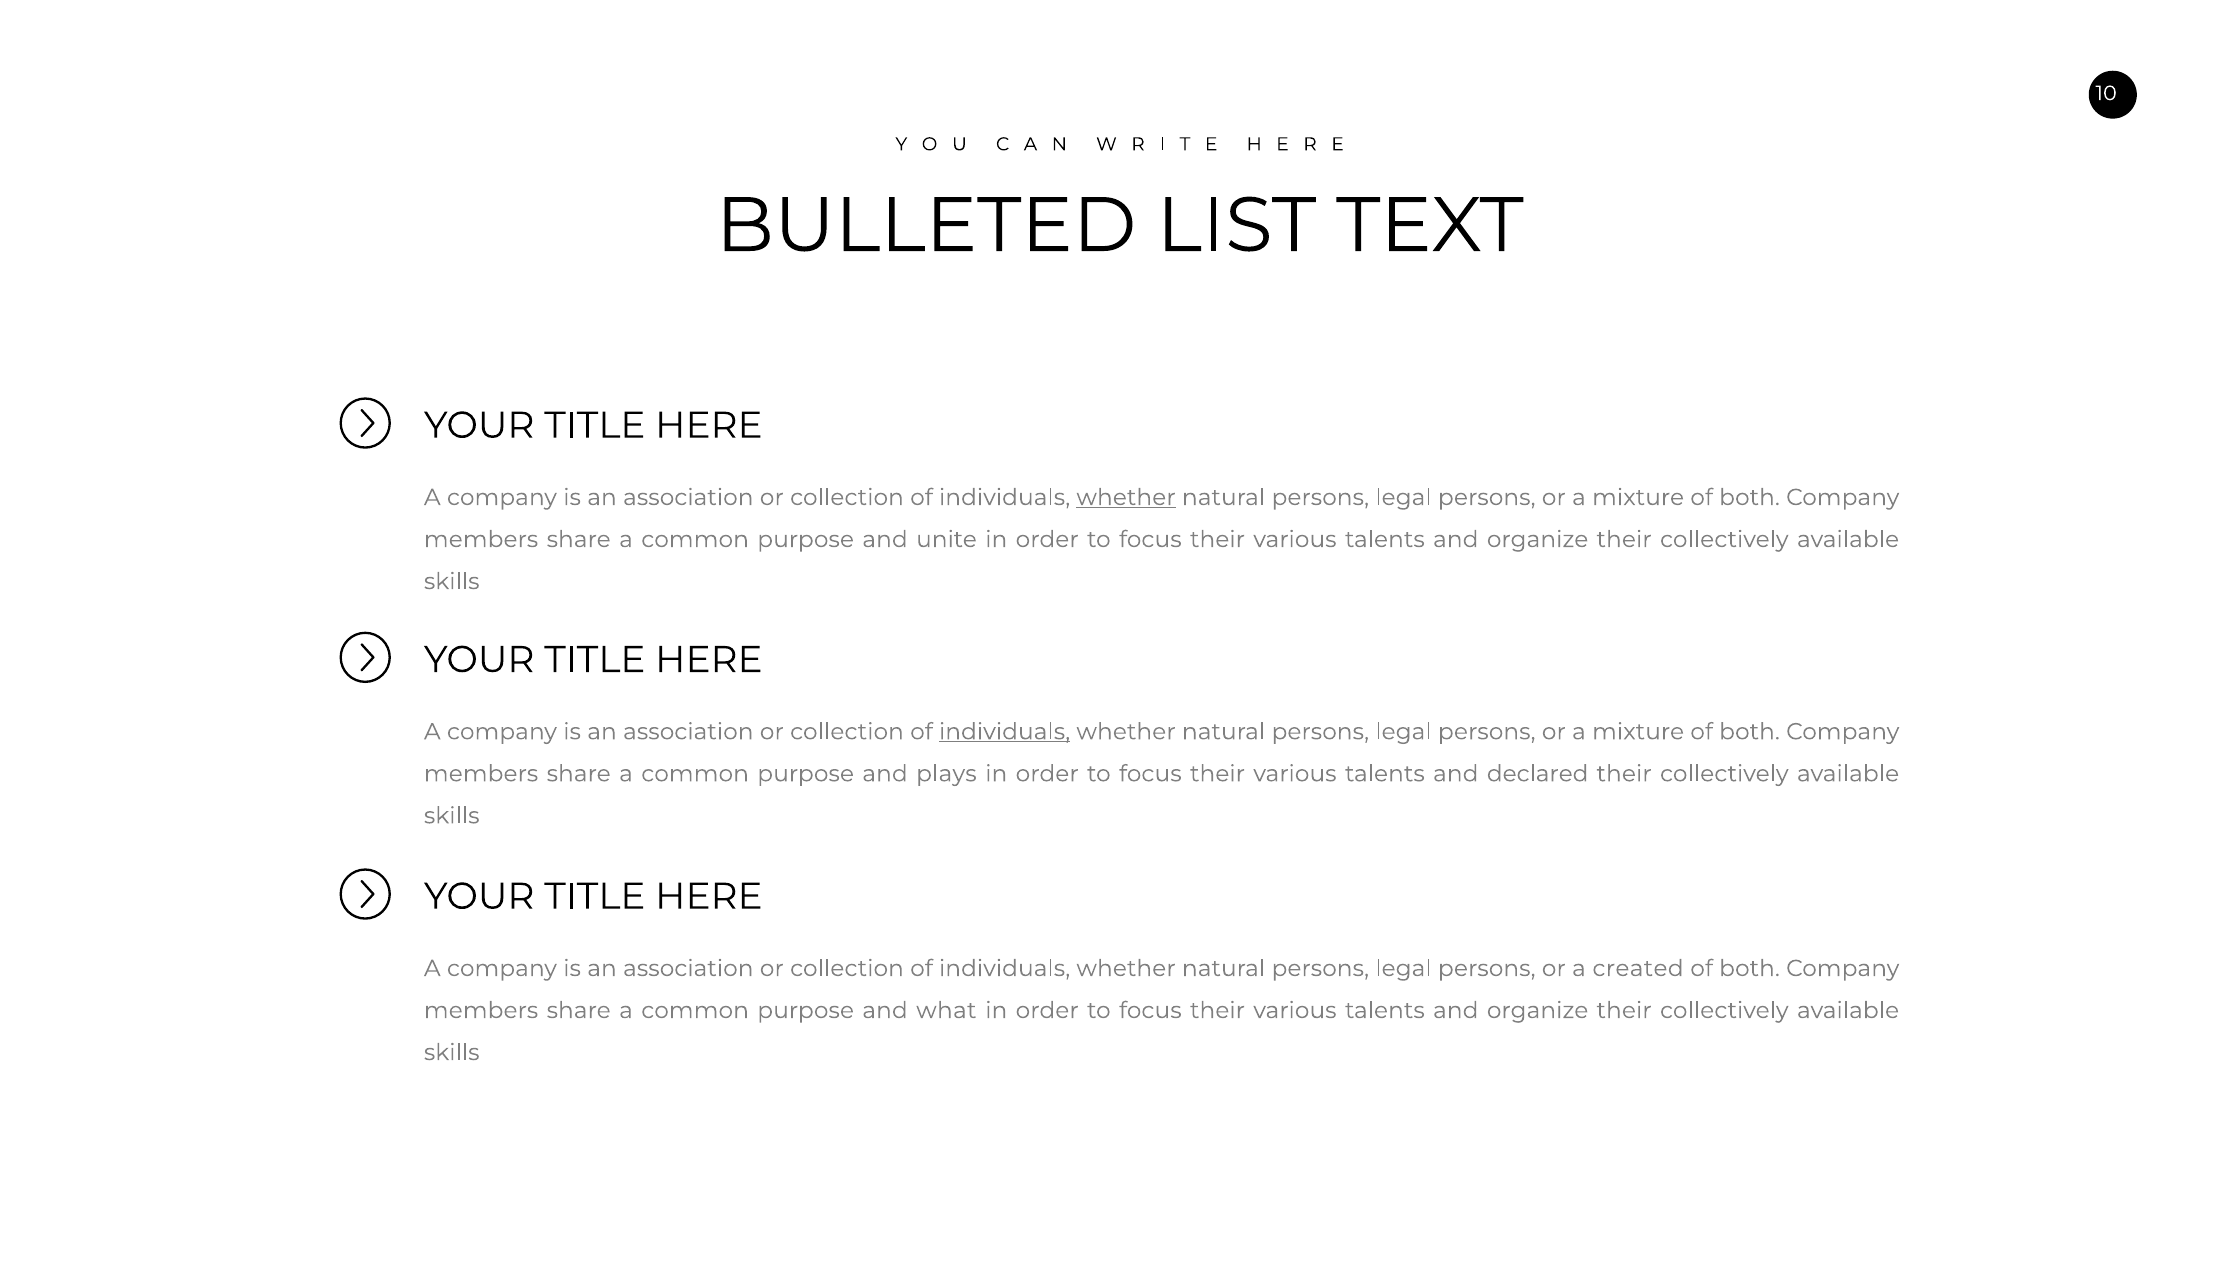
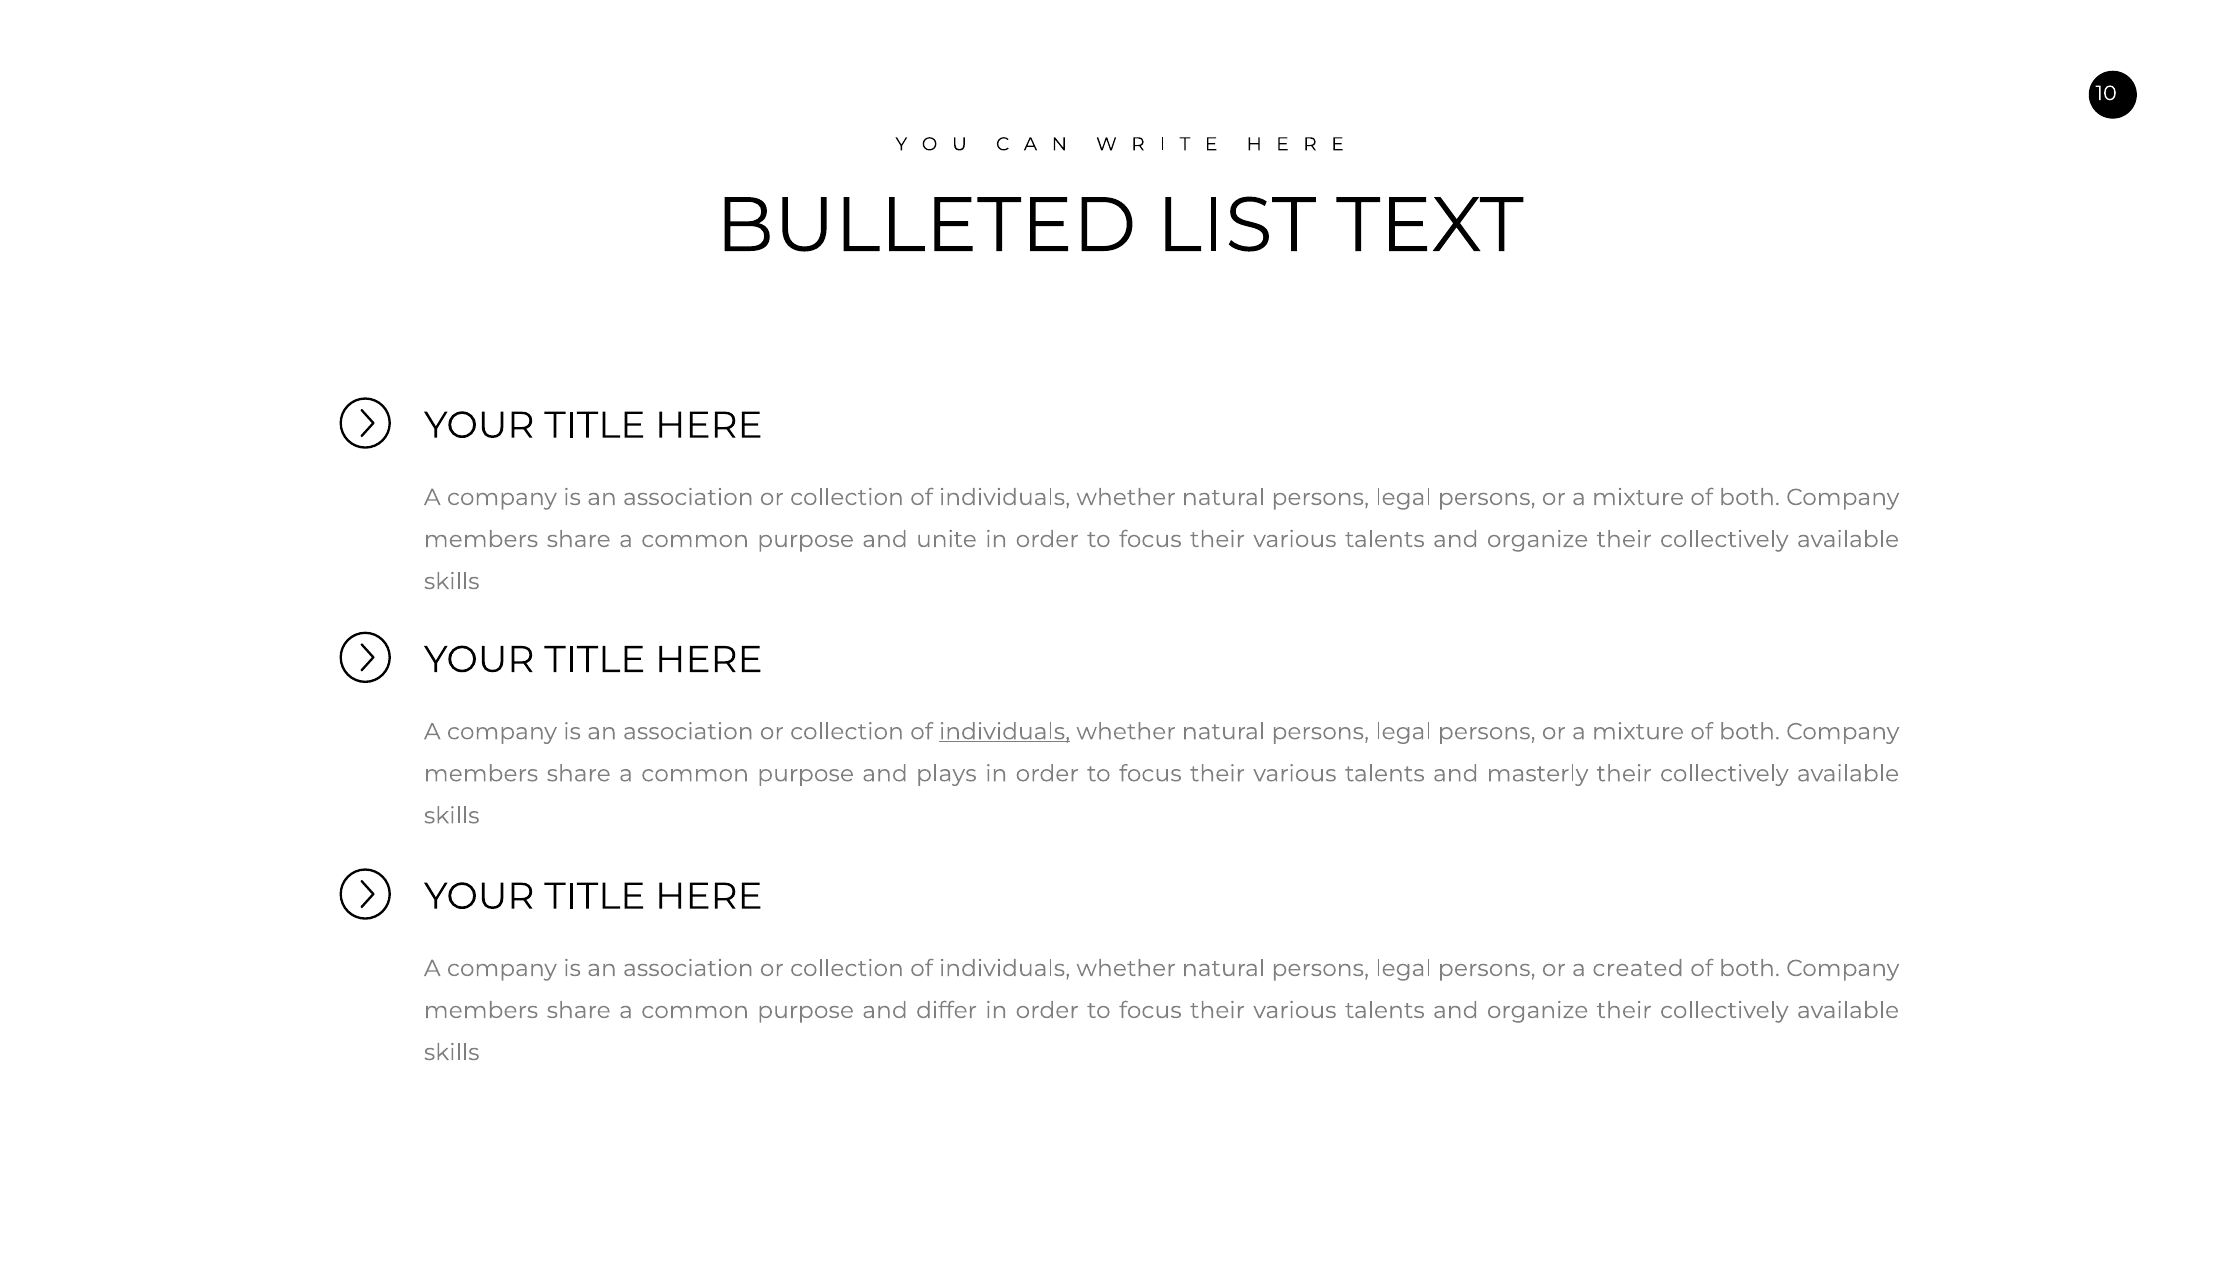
whether underline: present -> none (1126, 497)
declared: declared -> masterly (1538, 773)
what: what -> differ (947, 1010)
